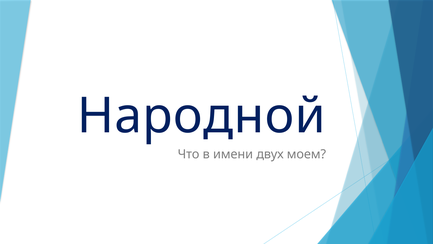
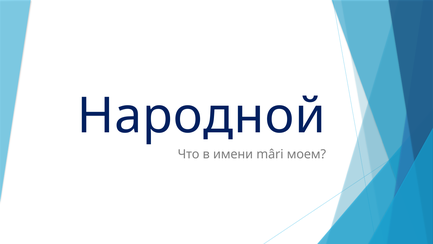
двух: двух -> mâri (270, 154)
